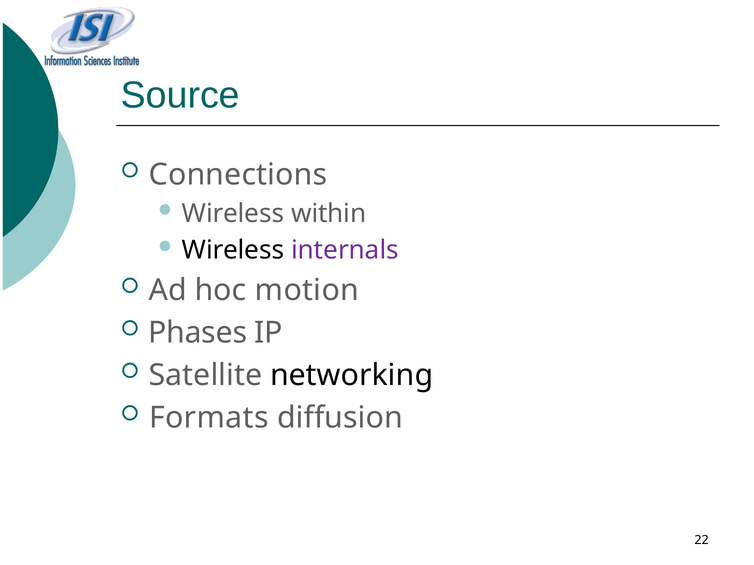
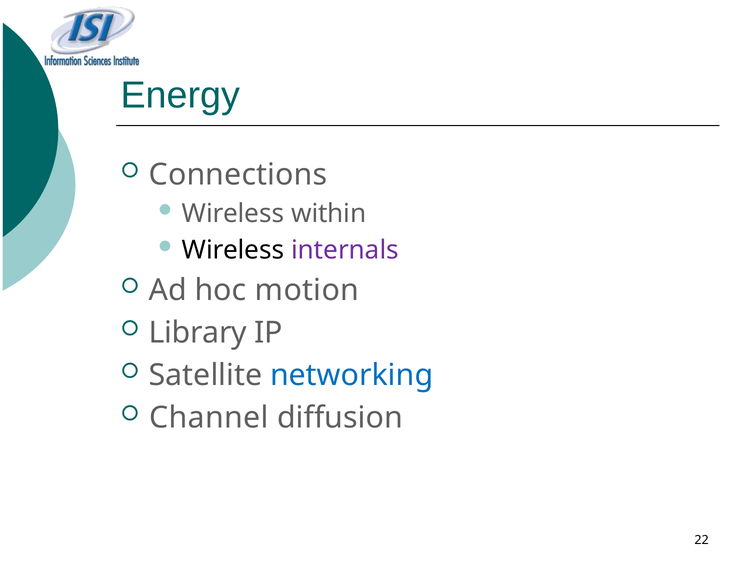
Source: Source -> Energy (180, 96)
Phases: Phases -> Library (198, 333)
networking colour: black -> blue (352, 376)
Formats: Formats -> Channel (209, 418)
